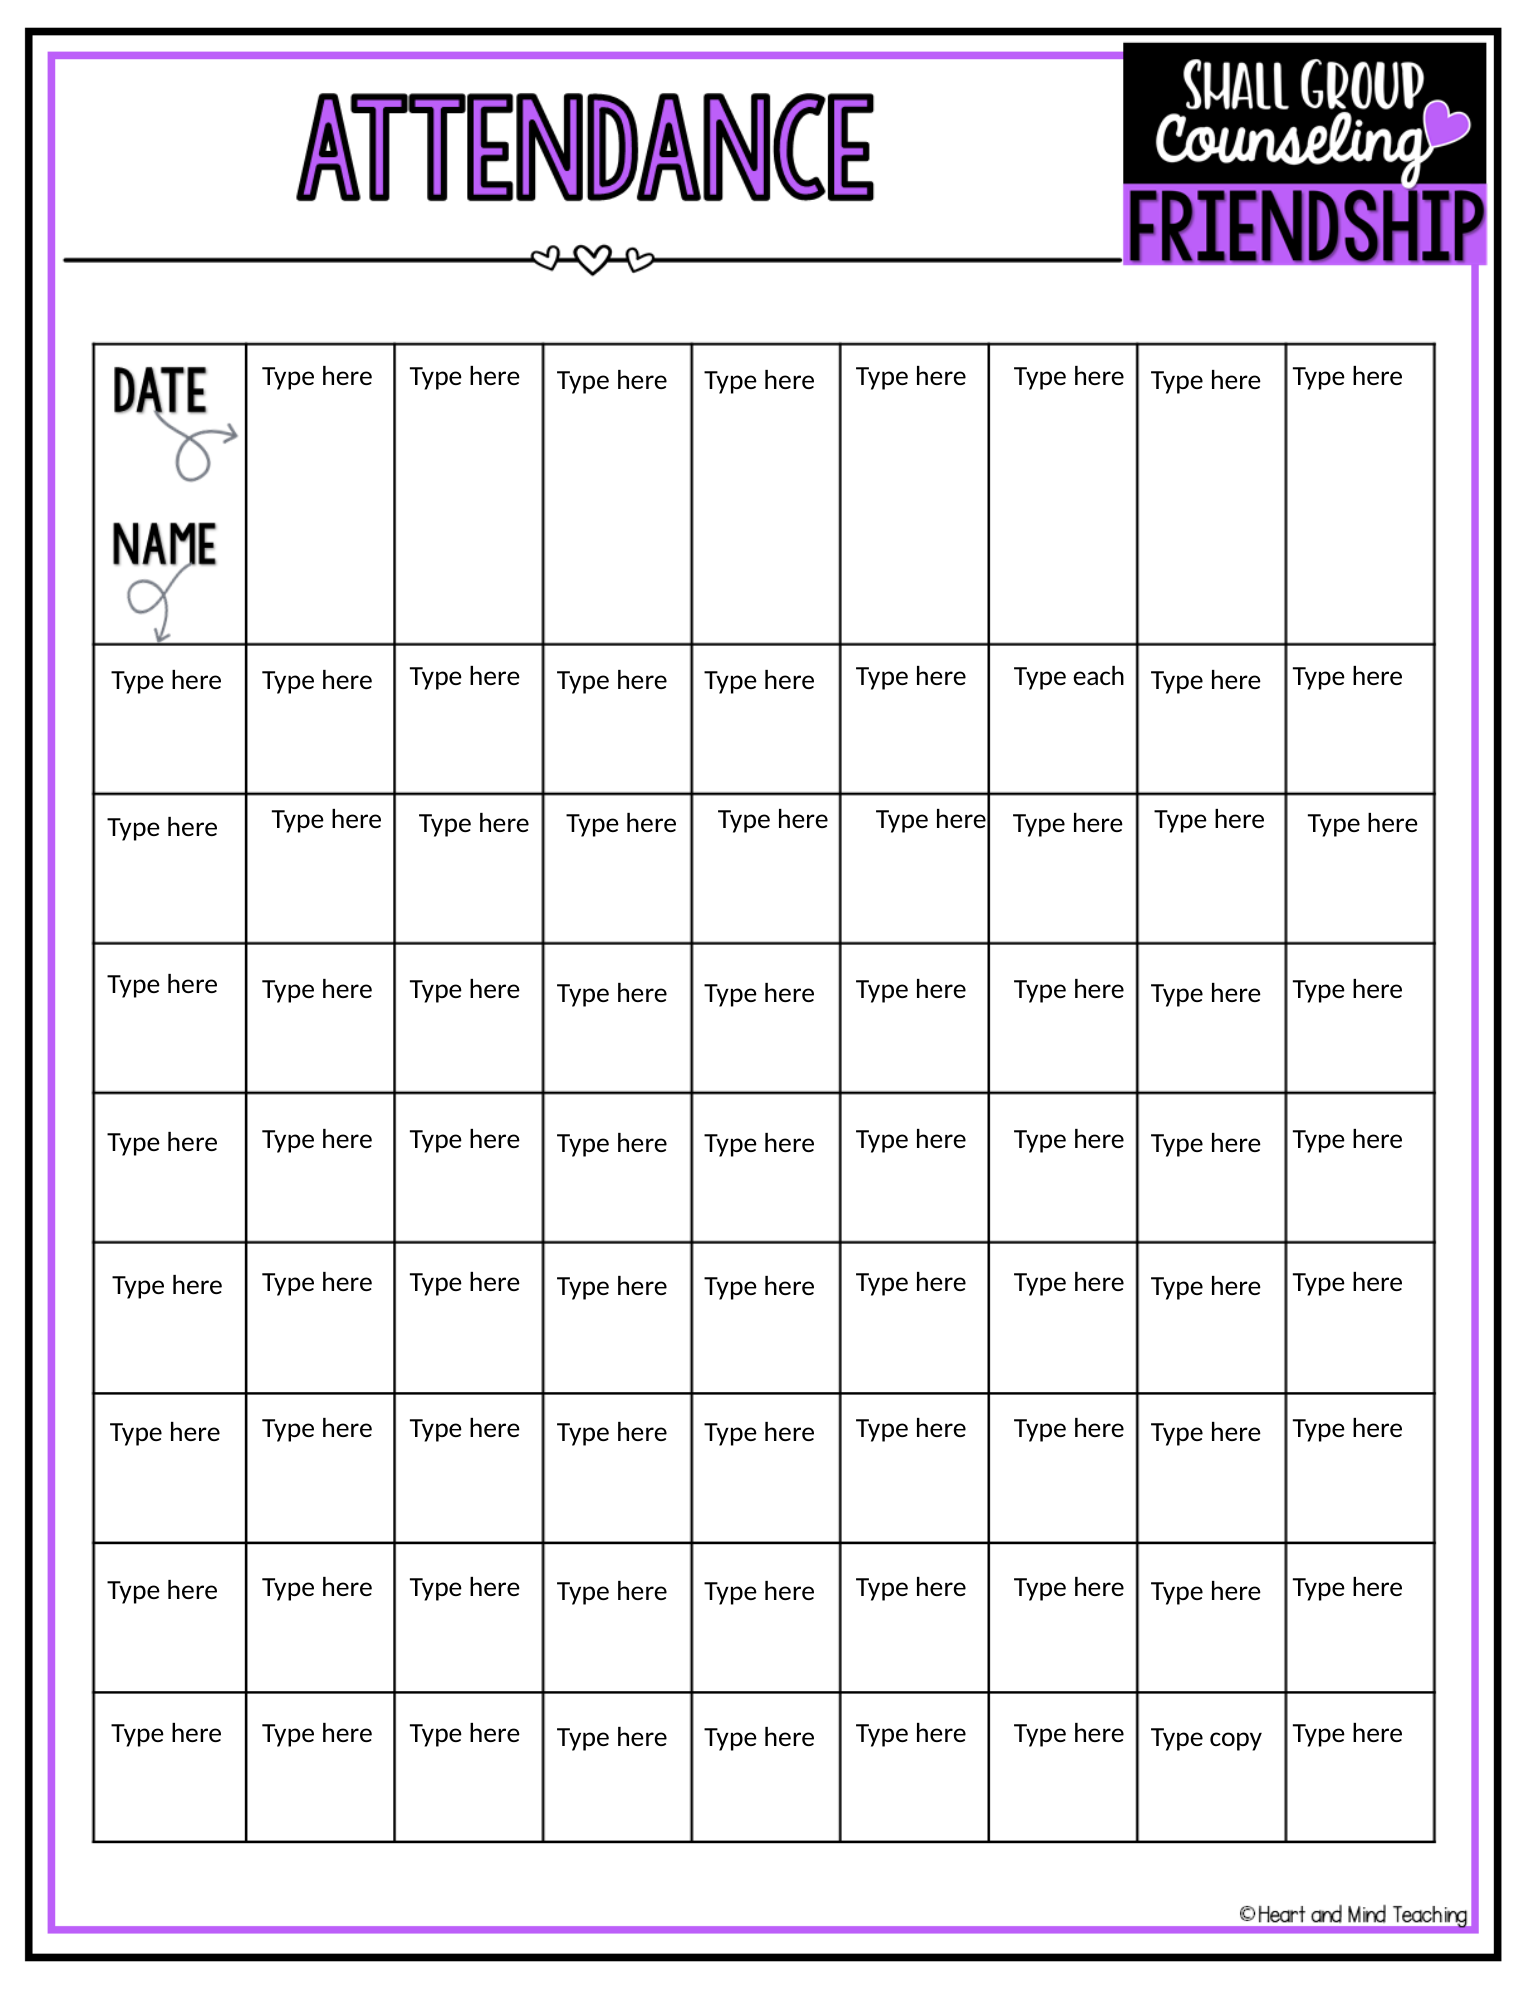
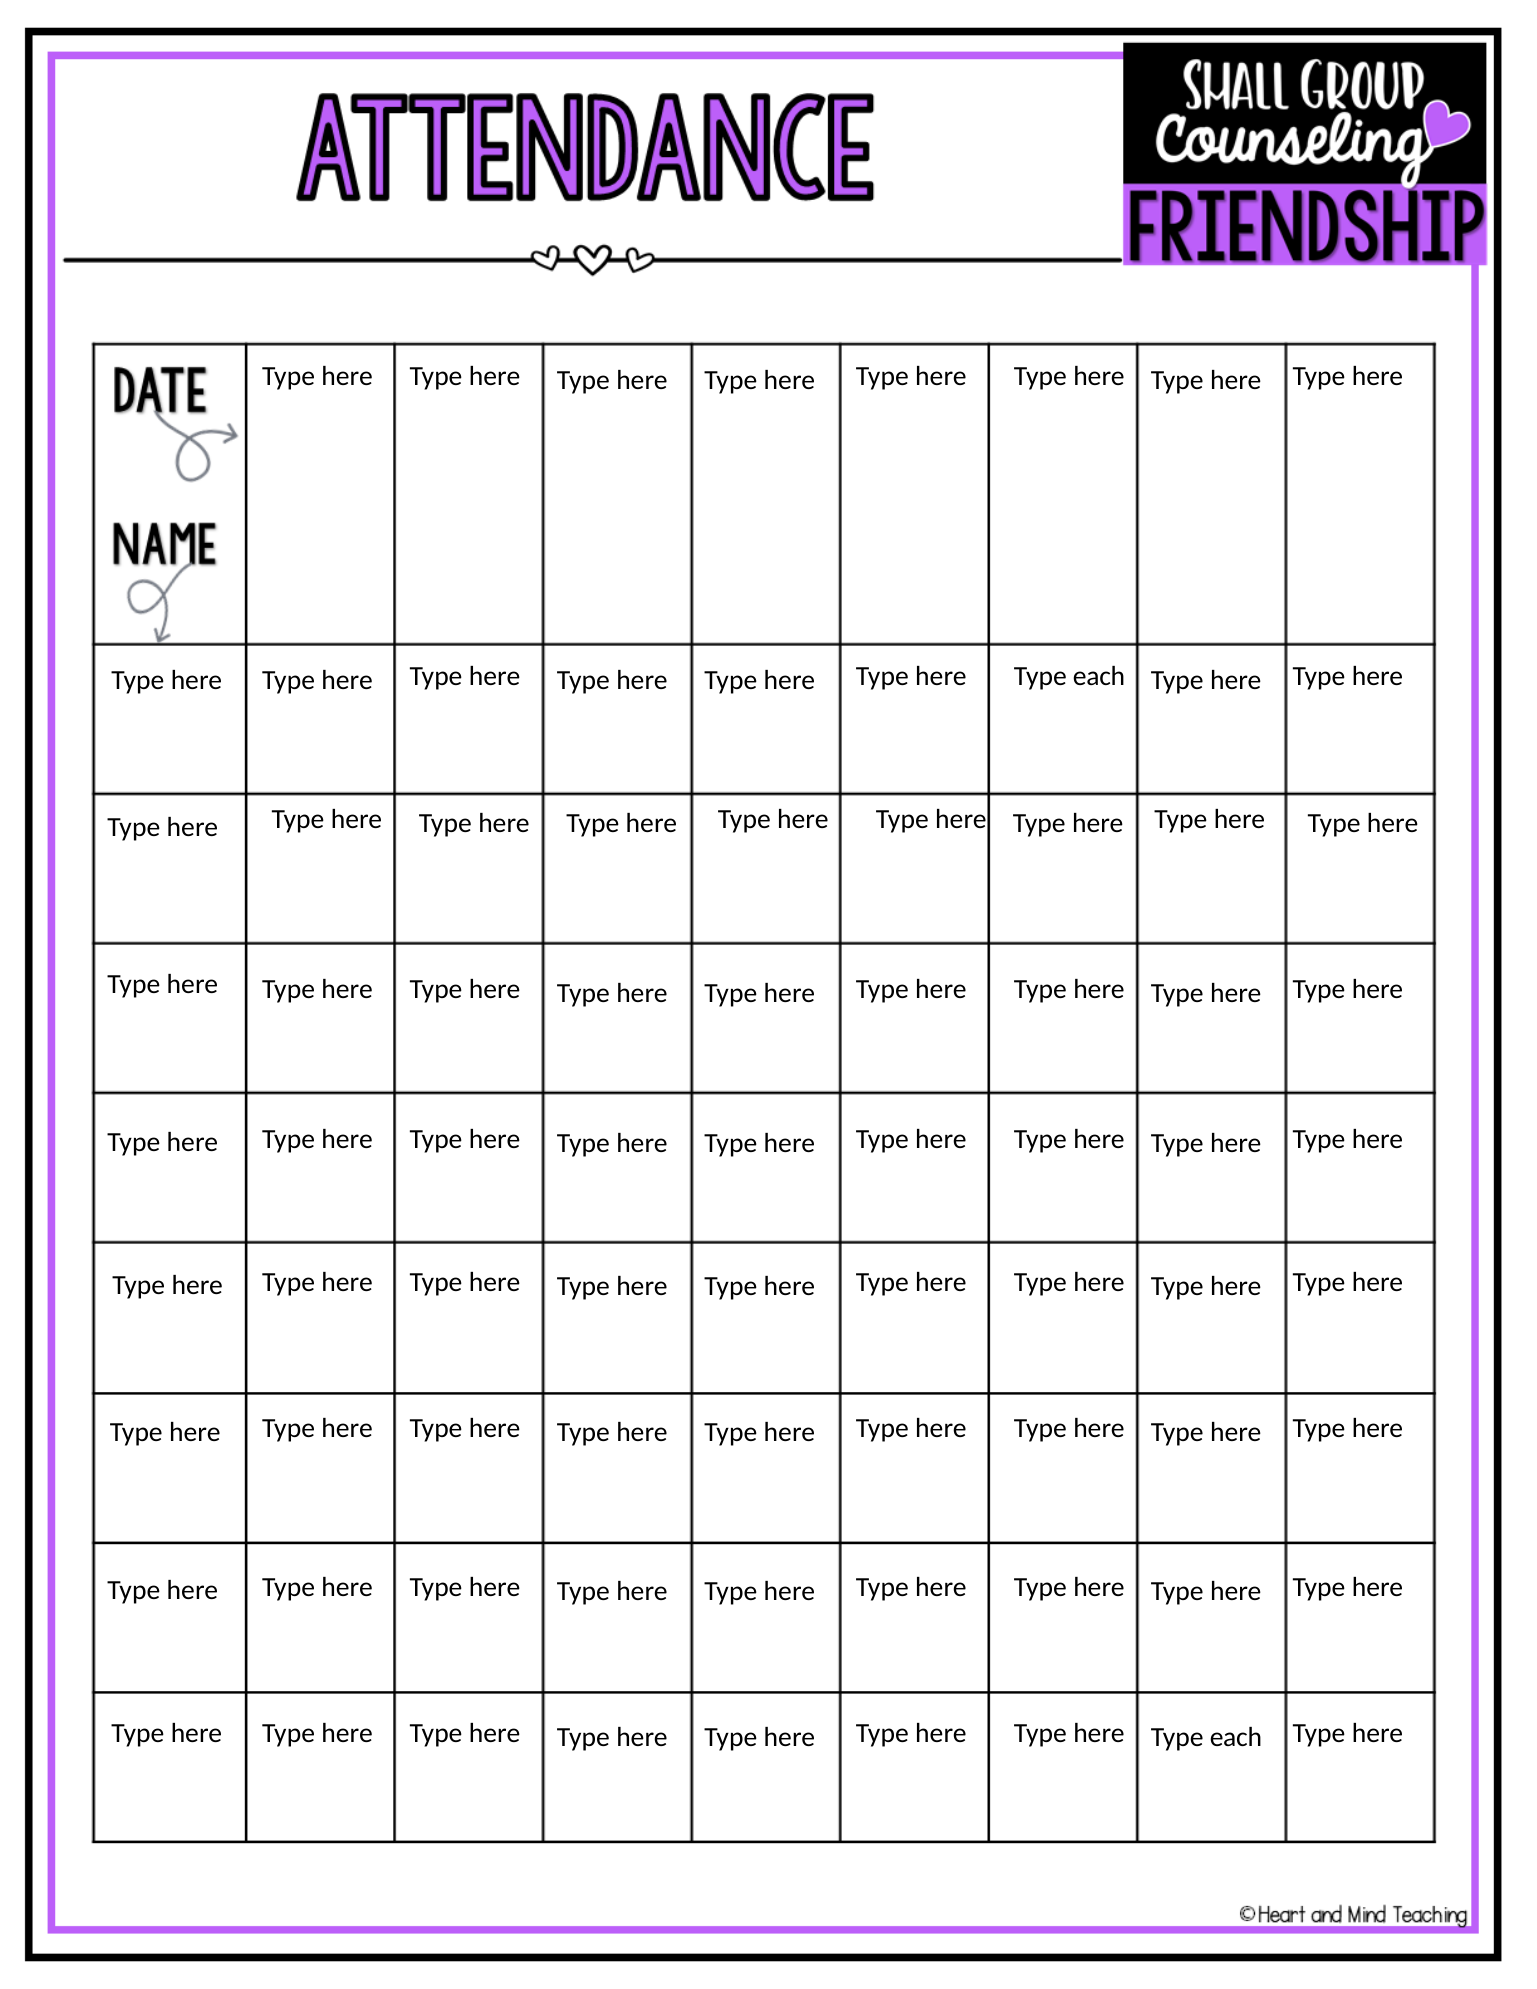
copy: copy -> each (1236, 1738)
